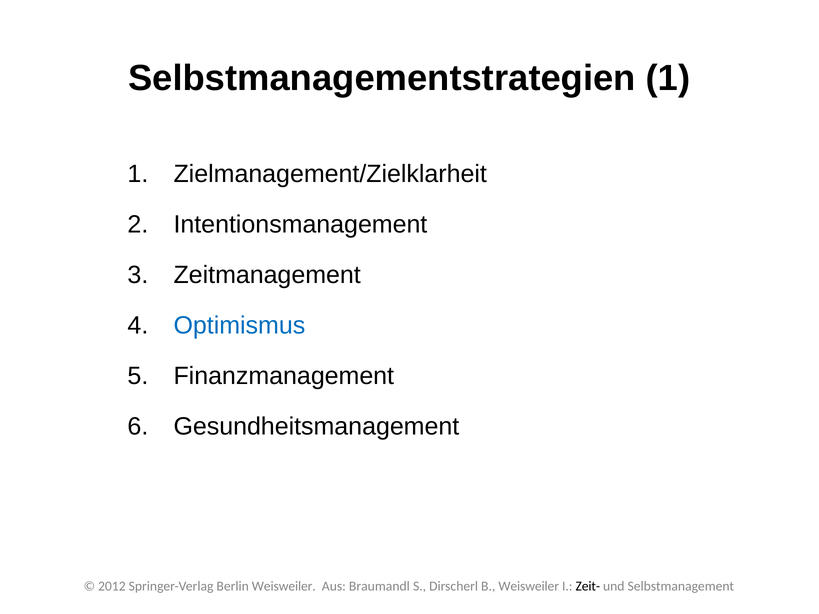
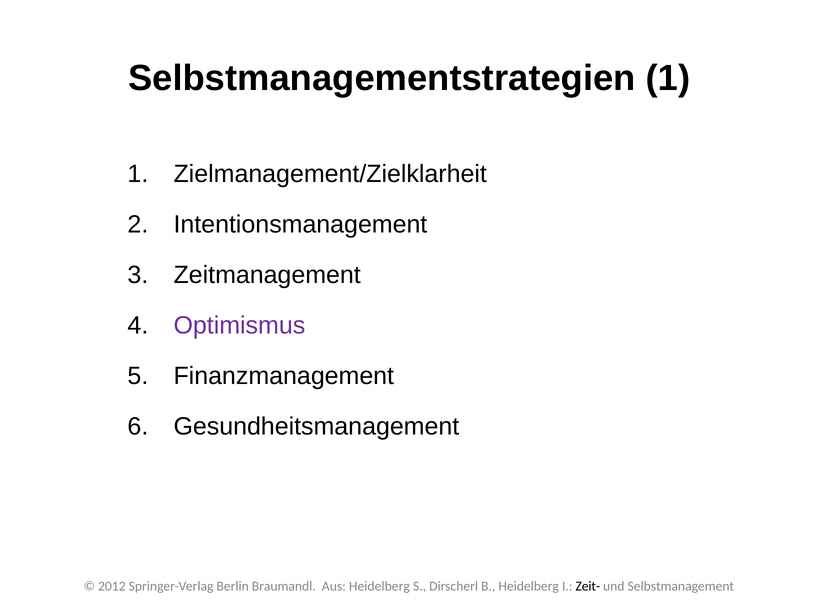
Optimismus colour: blue -> purple (239, 326)
Berlin Weisweiler: Weisweiler -> Braumandl (284, 587)
Aus Braumandl: Braumandl -> Heidelberg (379, 587)
B Weisweiler: Weisweiler -> Heidelberg (529, 587)
